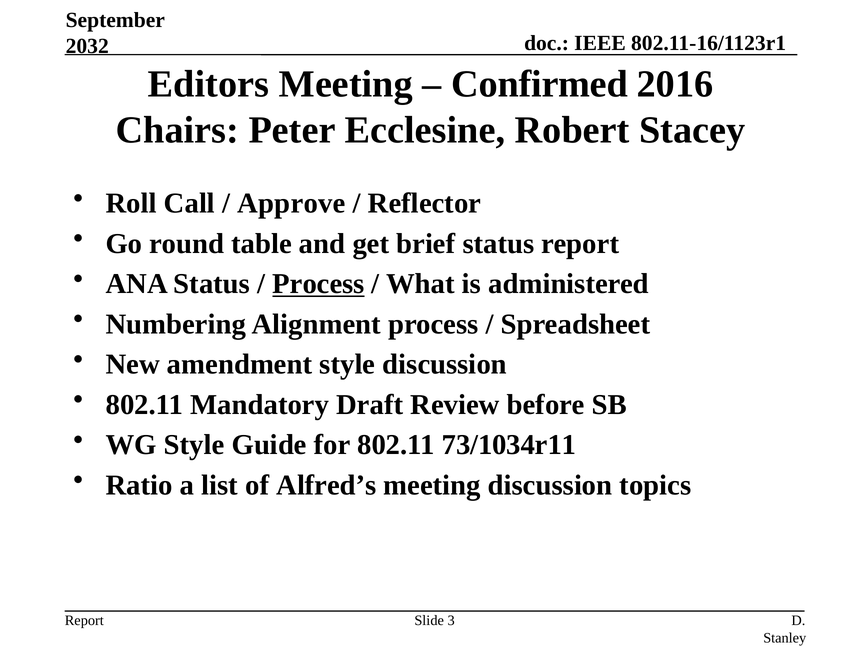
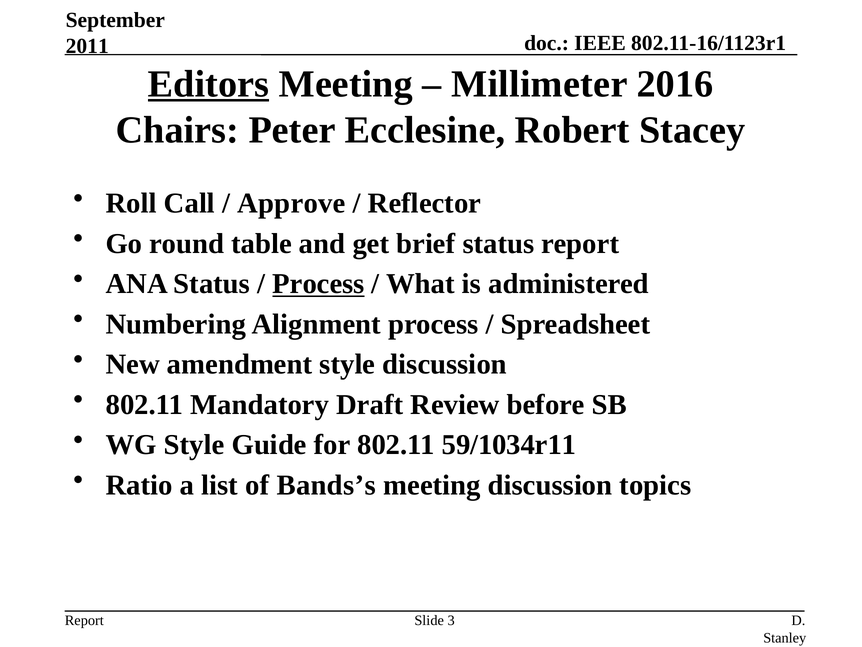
2032: 2032 -> 2011 (87, 46)
Editors underline: none -> present (209, 84)
Confirmed: Confirmed -> Millimeter (539, 84)
73/1034r11: 73/1034r11 -> 59/1034r11 (509, 444)
Alfred’s: Alfred’s -> Bands’s (326, 485)
